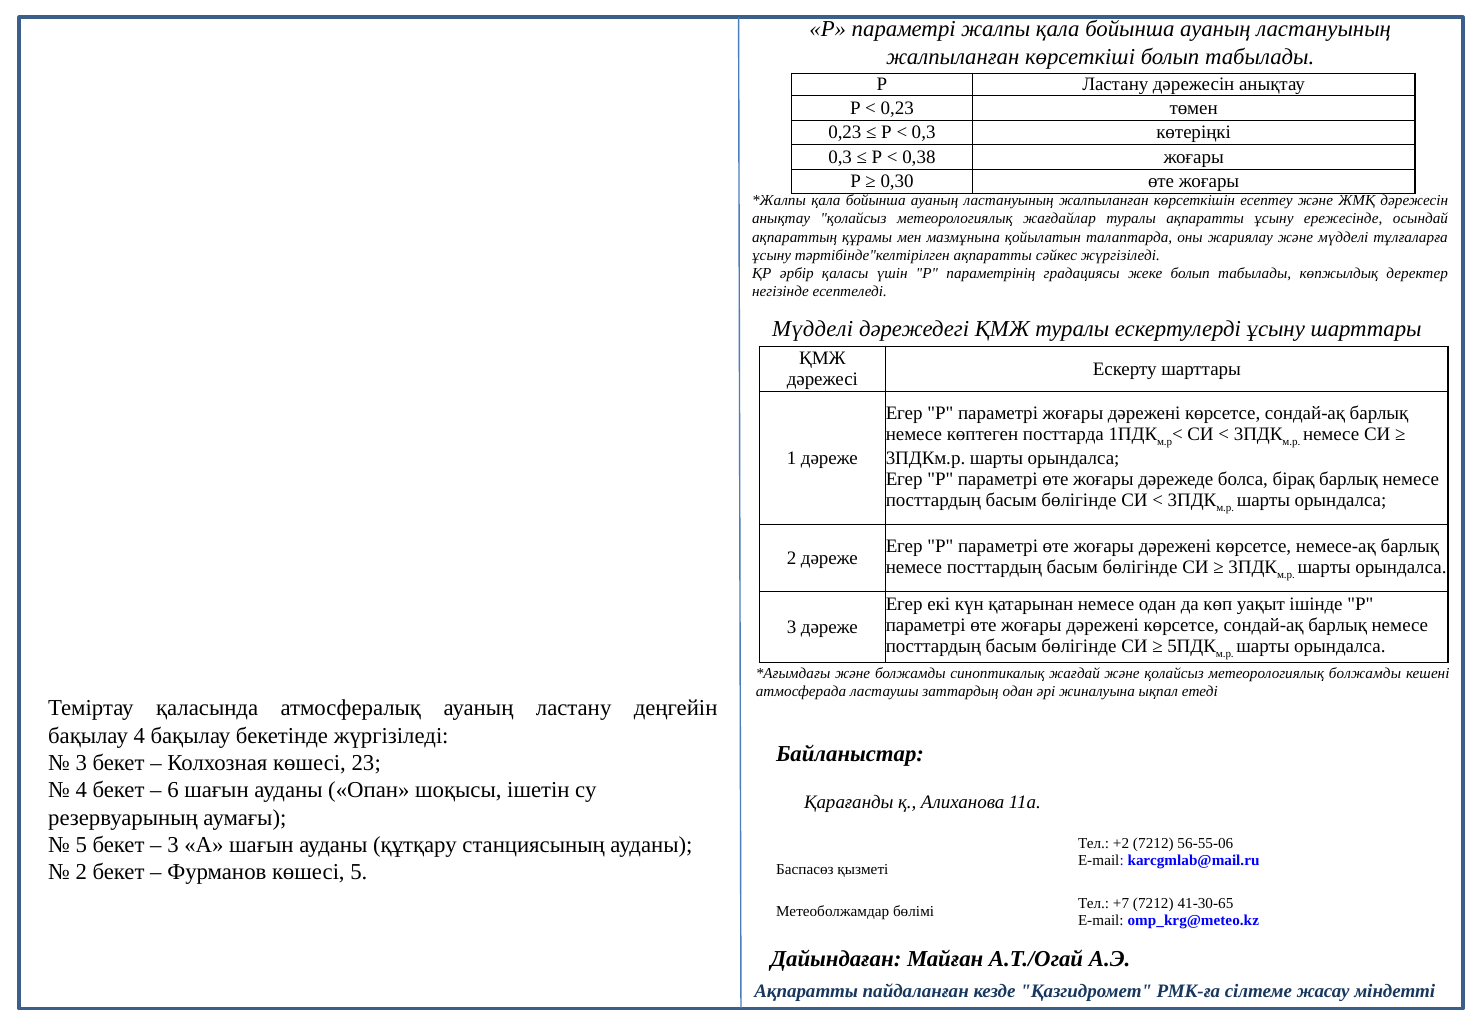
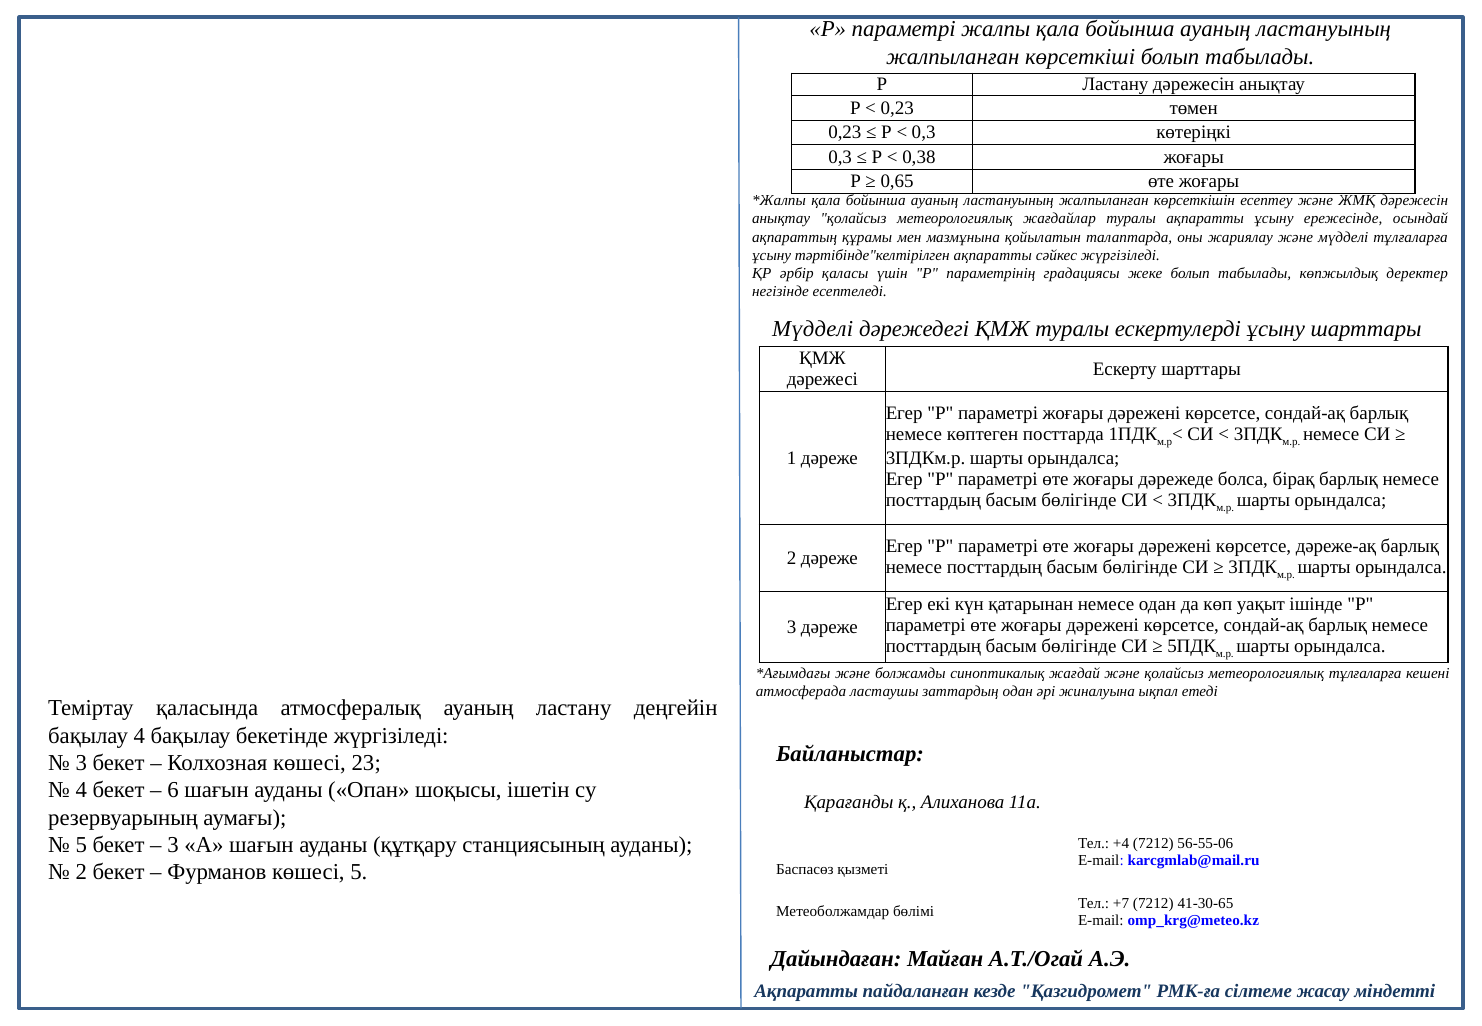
0,30: 0,30 -> 0,65 (897, 181)
немесе-ақ: немесе-ақ -> дәреже-ақ (1336, 546)
метеорологиялық болжамды: болжамды -> тұлғаларға (1365, 673)
+2: +2 -> +4 (1121, 844)
